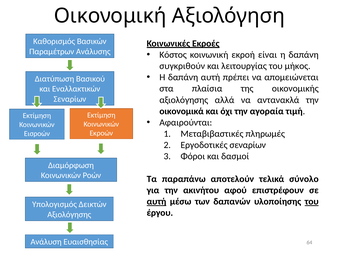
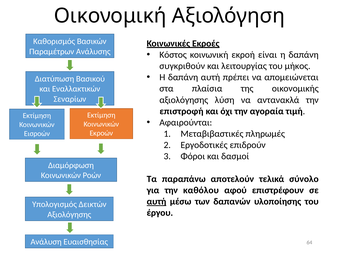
αλλά: αλλά -> λύση (225, 100)
οικονομικά: οικονομικά -> επιστροφή (181, 111)
Εργοδοτικές σεναρίων: σεναρίων -> επιδρούν (248, 145)
ακινήτου: ακινήτου -> καθόλου (201, 190)
του underline: present -> none (312, 202)
